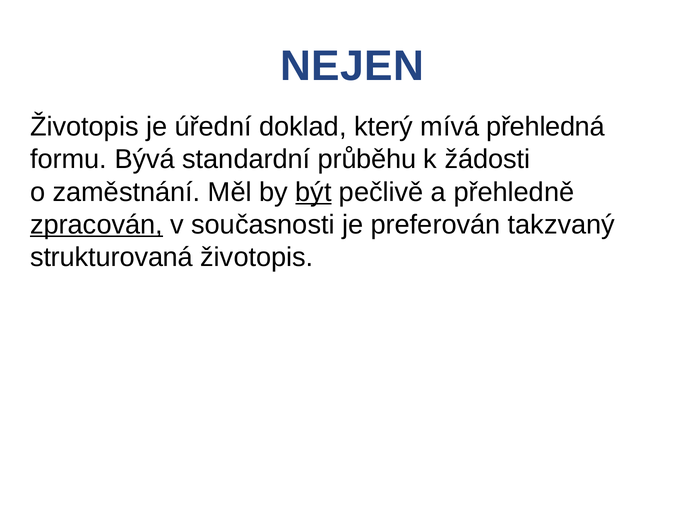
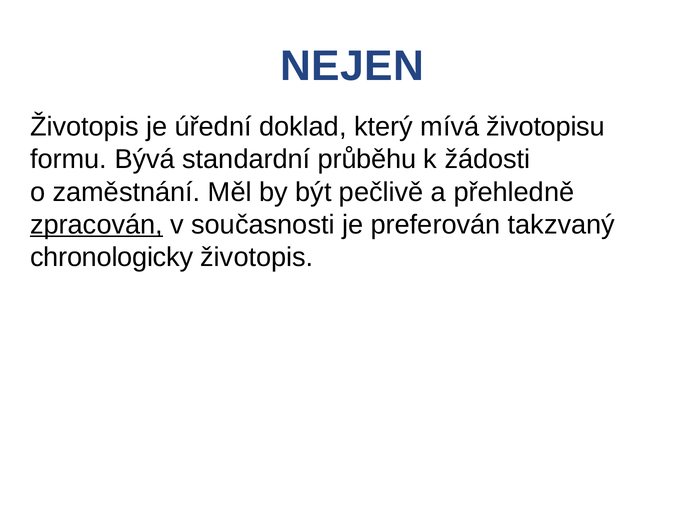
přehledná: přehledná -> životopisu (546, 126)
být underline: present -> none (313, 192)
strukturovaná: strukturovaná -> chronologicky (112, 257)
